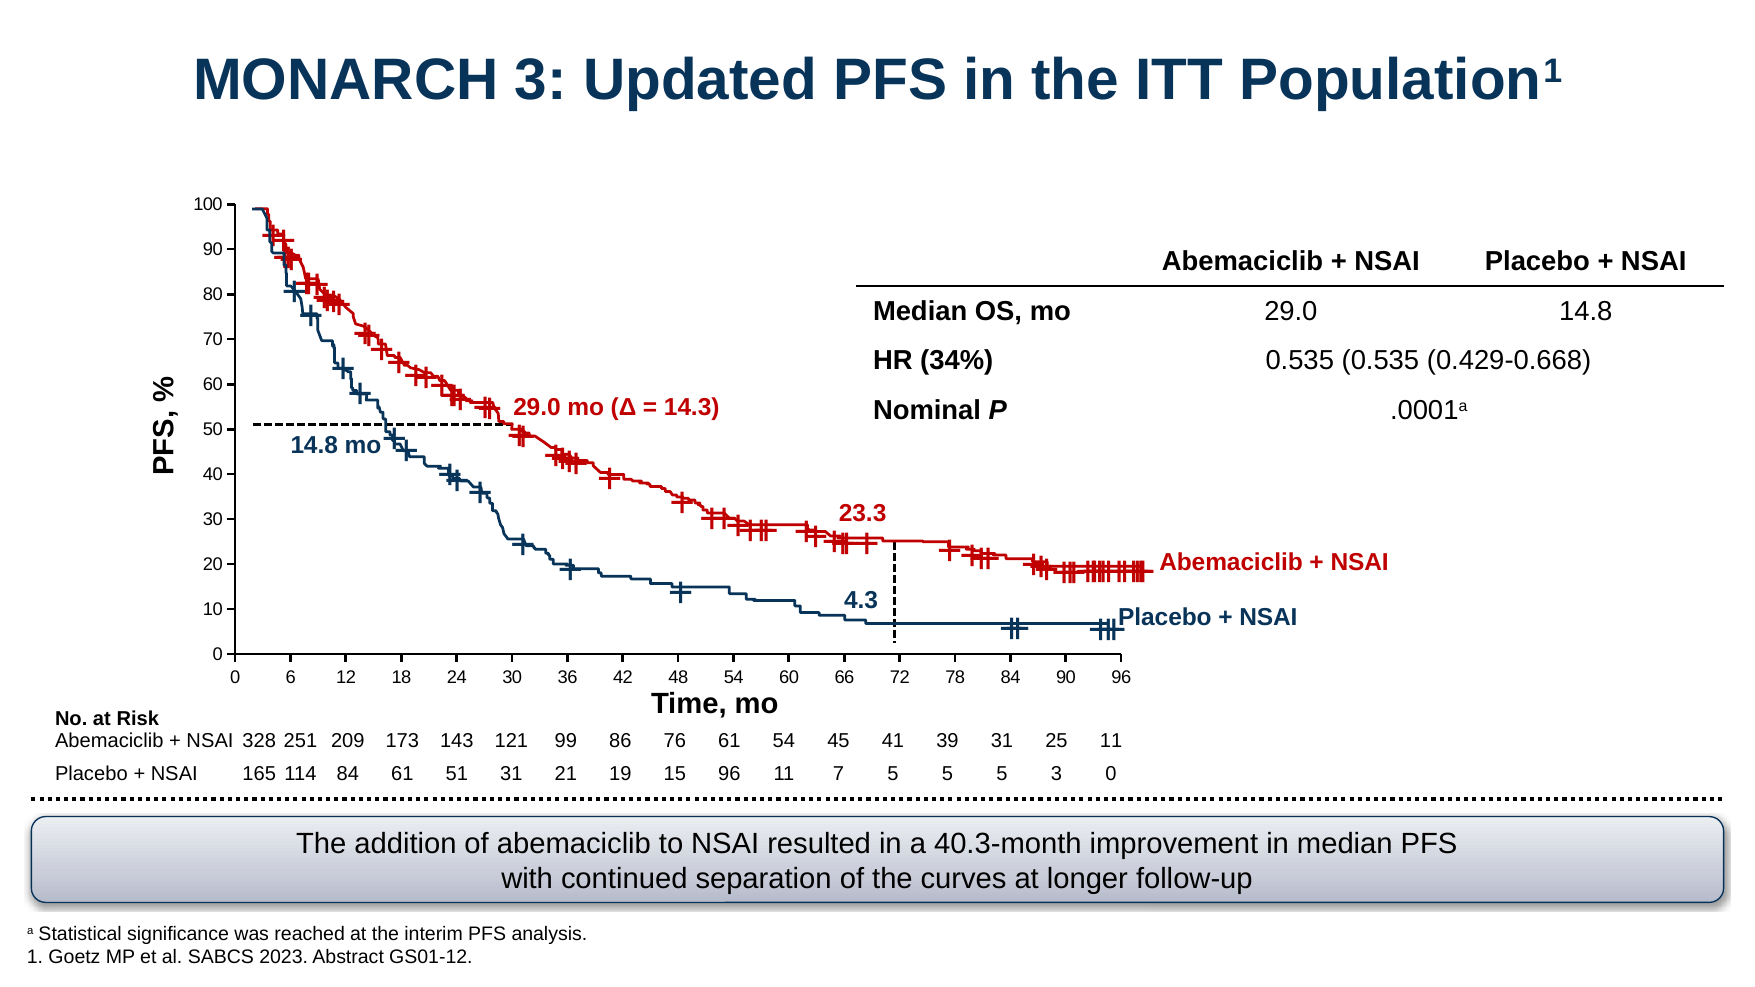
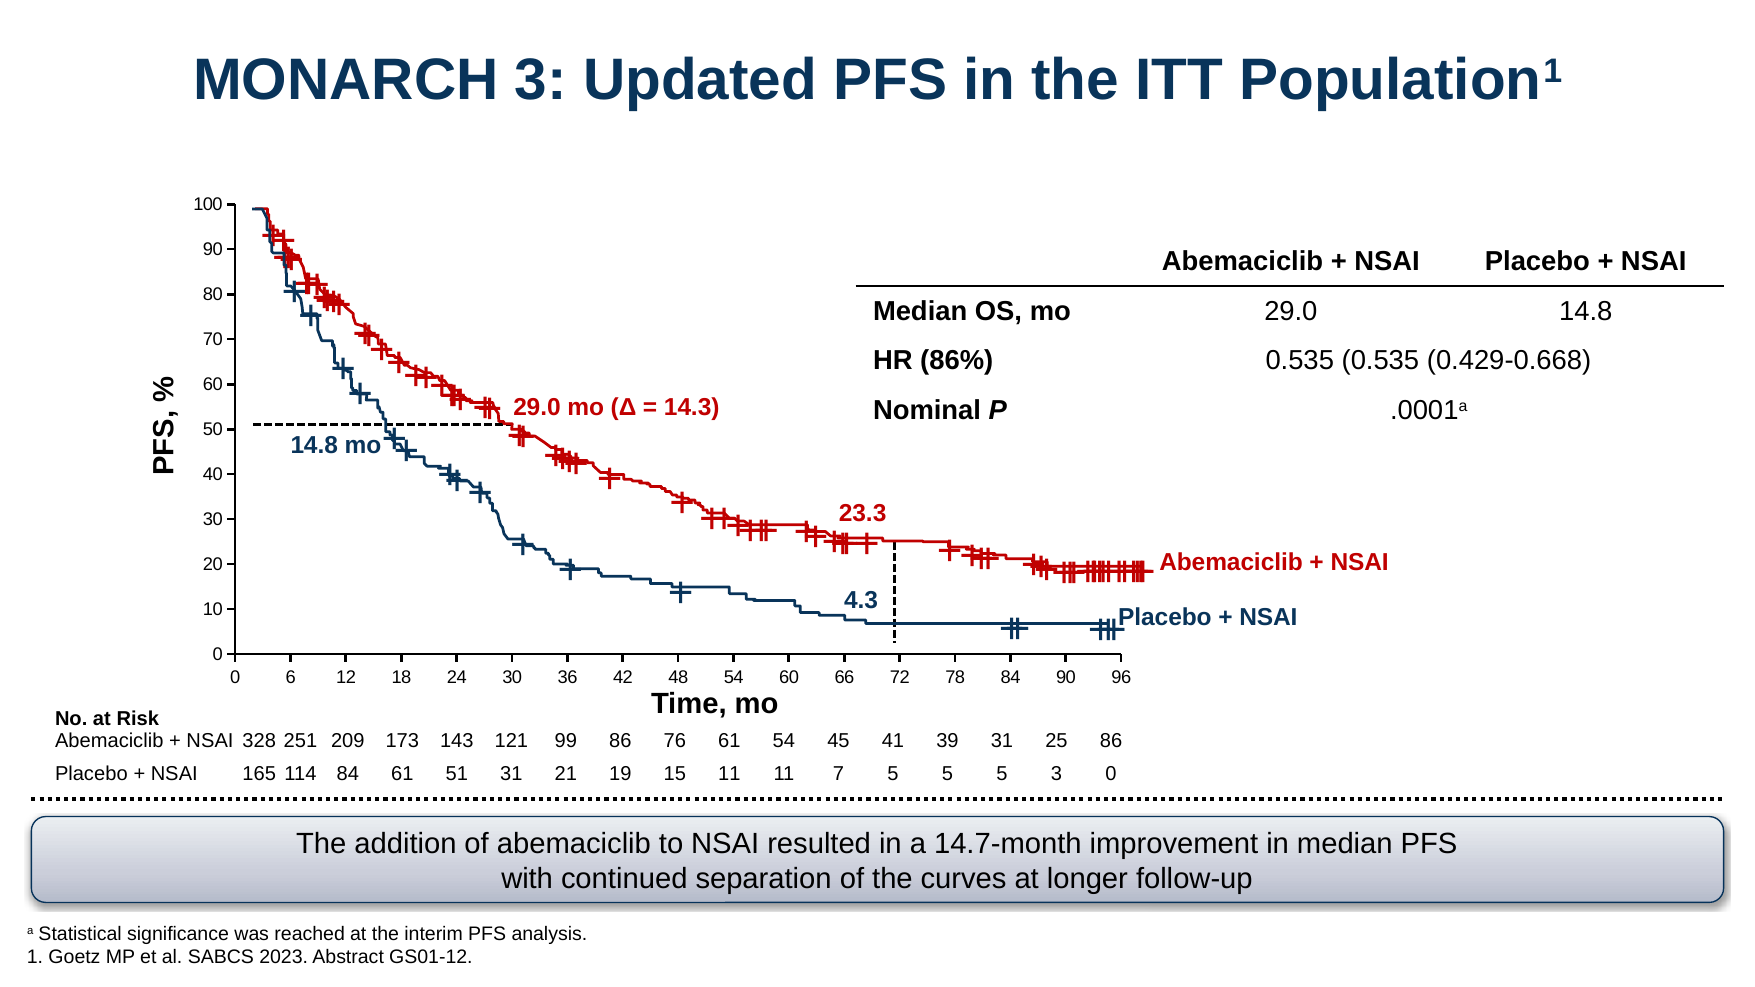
34%: 34% -> 86% (957, 361)
25 11: 11 -> 86 (1111, 741)
15 96: 96 -> 11 (729, 774)
40.3-month: 40.3-month -> 14.7-month (1008, 844)
